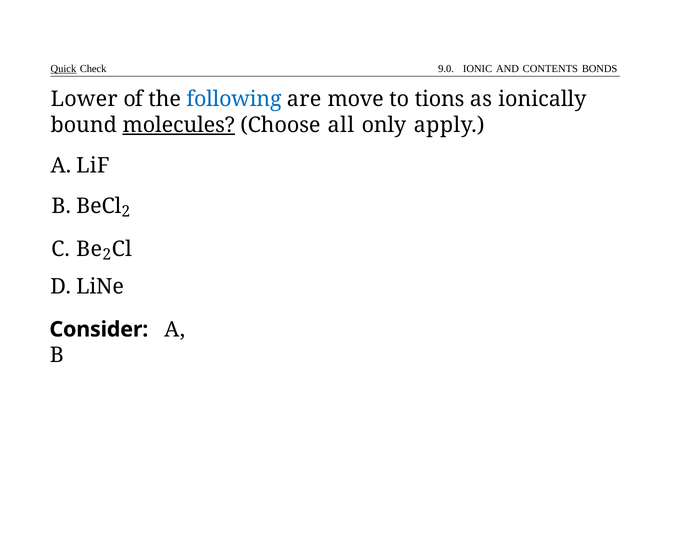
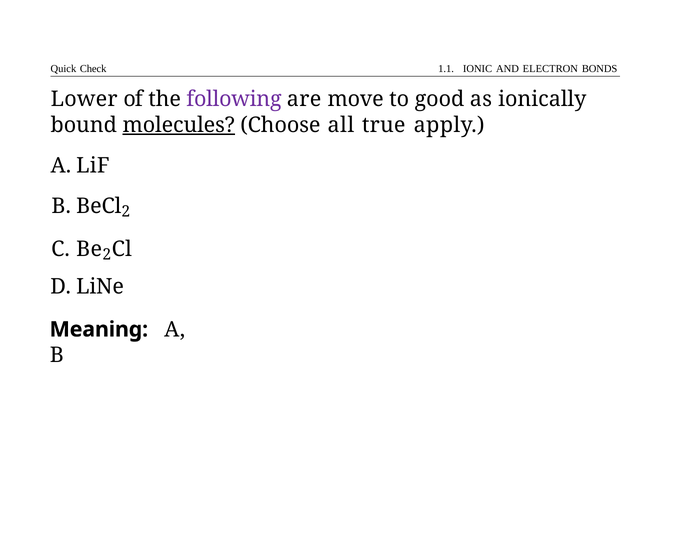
Quick underline: present -> none (63, 69)
9.0: 9.0 -> 1.1 (446, 69)
CONTENTS: CONTENTS -> ELECTRON (550, 69)
following colour: blue -> purple (234, 99)
tions: tions -> good (439, 99)
only: only -> true (384, 125)
Consider: Consider -> Meaning (99, 329)
